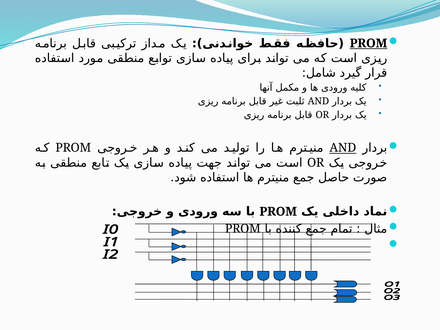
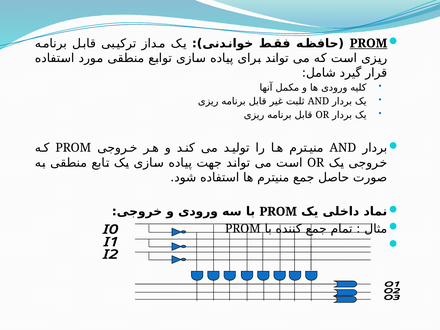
AND underline: present -> none (343, 148)
